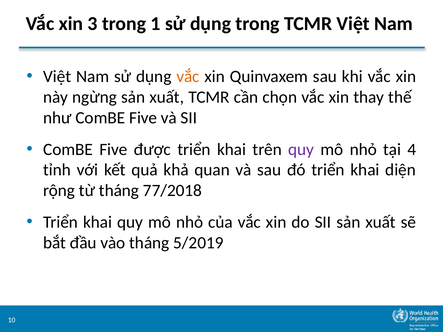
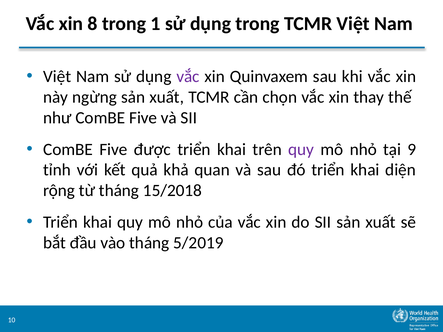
3: 3 -> 8 (93, 24)
vắc colour: orange -> purple (188, 76)
4: 4 -> 9 (412, 149)
77/2018: 77/2018 -> 15/2018 (172, 191)
